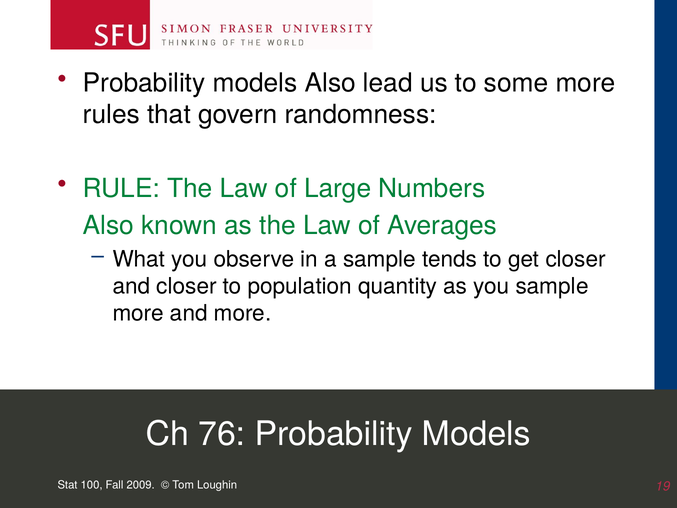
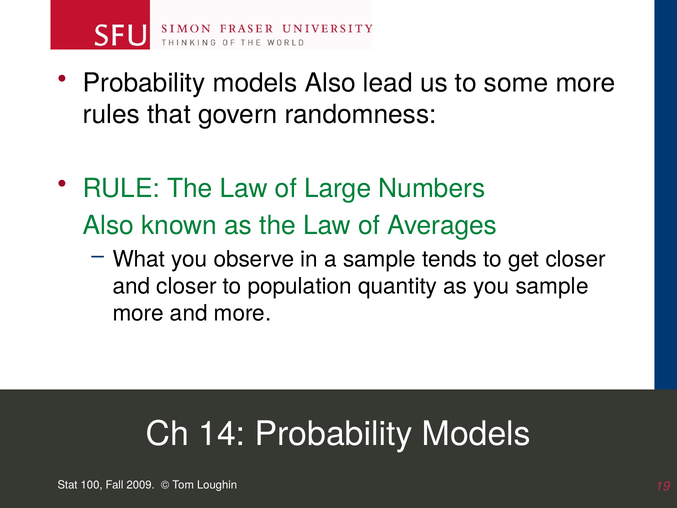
76: 76 -> 14 (222, 434)
